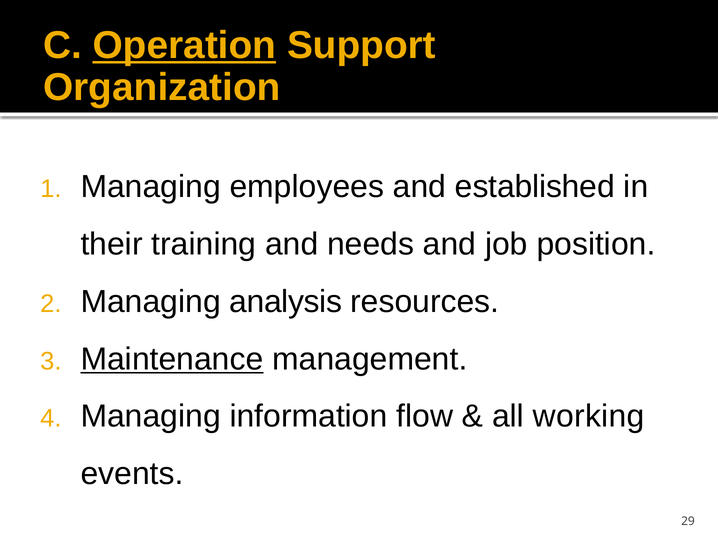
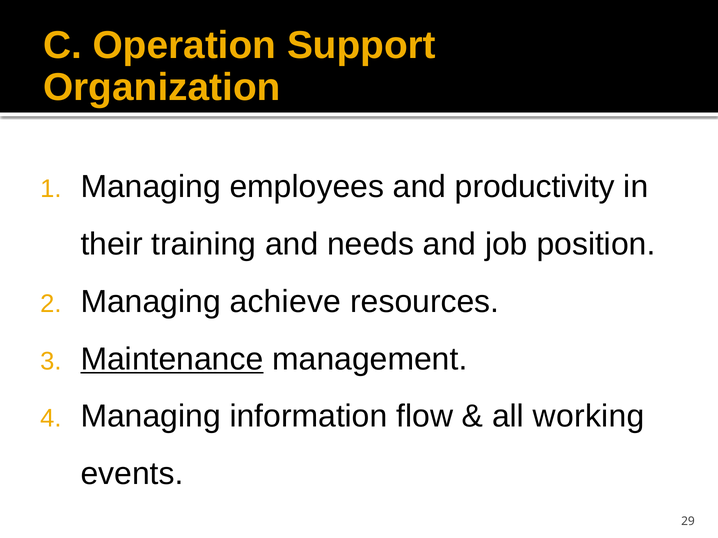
Operation underline: present -> none (184, 45)
established: established -> productivity (535, 187)
analysis: analysis -> achieve (285, 302)
